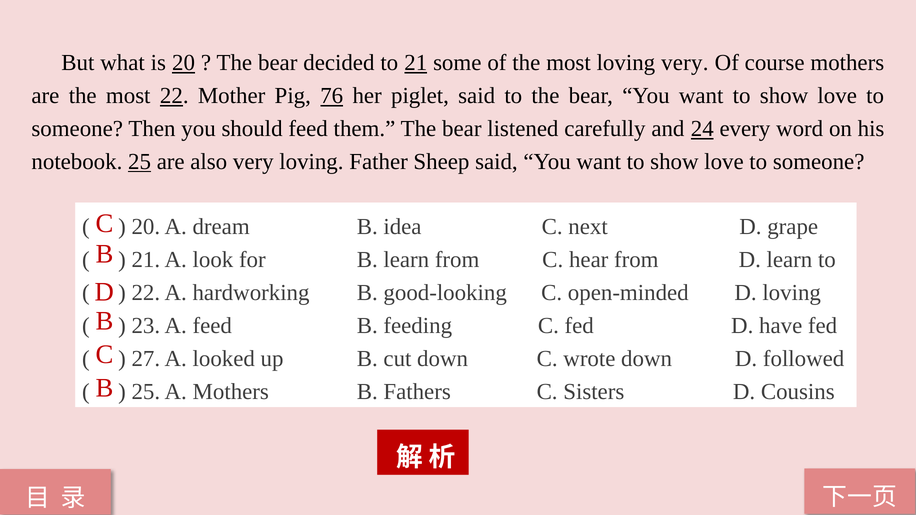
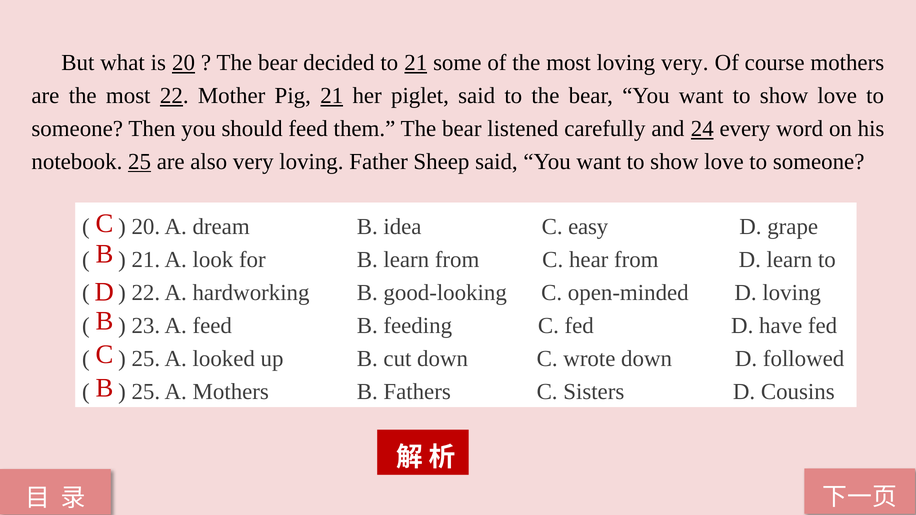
Pig 76: 76 -> 21 (332, 96)
next: next -> easy (588, 227)
27: 27 -> 25 (146, 359)
